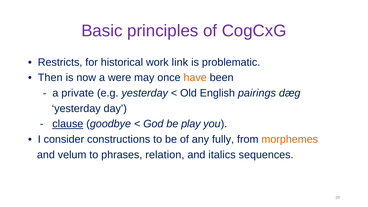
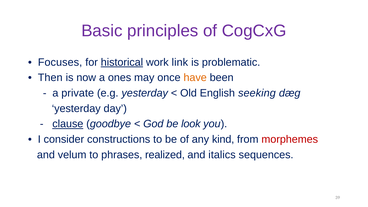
Restricts: Restricts -> Focuses (60, 62)
historical underline: none -> present (122, 62)
were: were -> ones (120, 78)
pairings: pairings -> seeking (257, 93)
play: play -> look (191, 124)
fully: fully -> kind (223, 139)
morphemes colour: orange -> red (290, 139)
relation: relation -> realized (165, 155)
